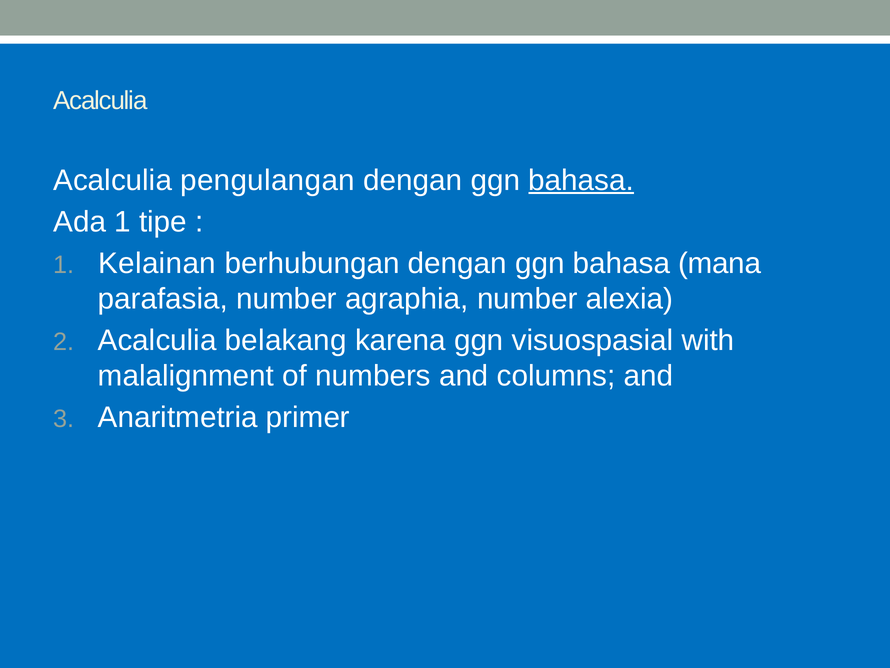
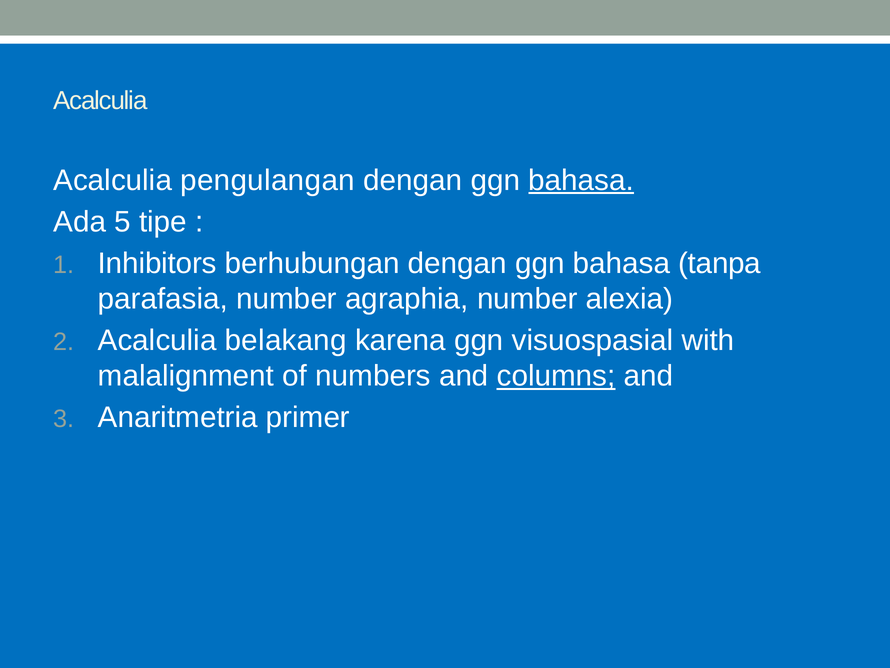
Ada 1: 1 -> 5 (123, 222)
Kelainan: Kelainan -> Inhibitors (157, 263)
mana: mana -> tanpa (720, 263)
columns underline: none -> present (556, 376)
